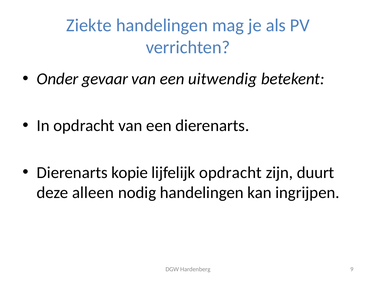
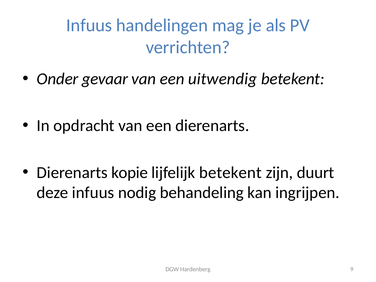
Ziekte: Ziekte -> Infuus (89, 25)
lijfelijk opdracht: opdracht -> betekent (230, 172)
deze alleen: alleen -> infuus (93, 193)
nodig handelingen: handelingen -> behandeling (202, 193)
